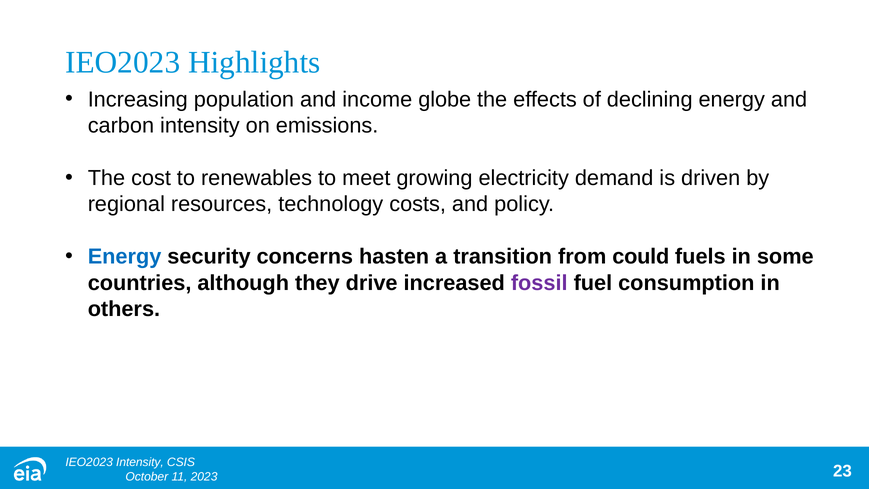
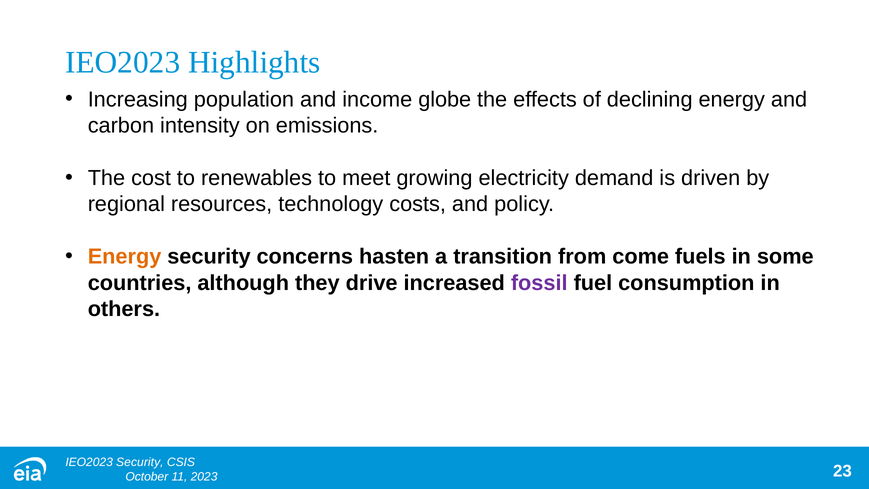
Energy colour: blue -> orange (125, 257)
could: could -> come (641, 257)
IEO2023 Intensity: Intensity -> Security (140, 462)
